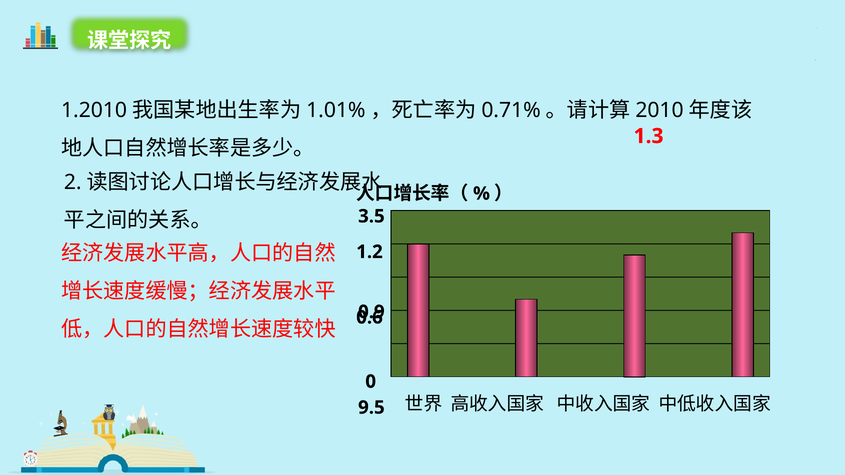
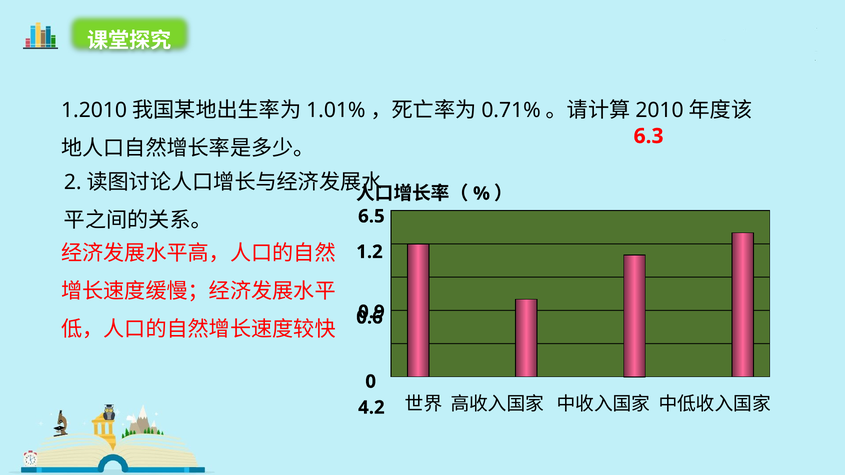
1.3: 1.3 -> 6.3 (649, 136)
3.5: 3.5 -> 6.5 (371, 216)
9.5: 9.5 -> 4.2 (371, 408)
